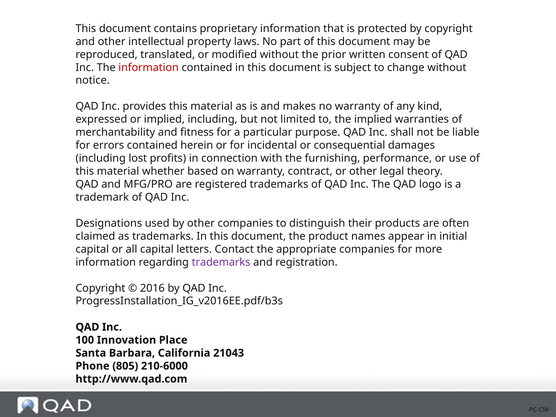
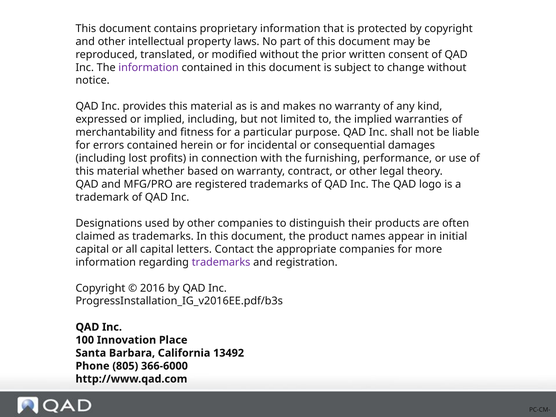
information colour: red -> purple (149, 67)
21043: 21043 -> 13492 (229, 353)
210-6000: 210-6000 -> 366-6000 (164, 366)
